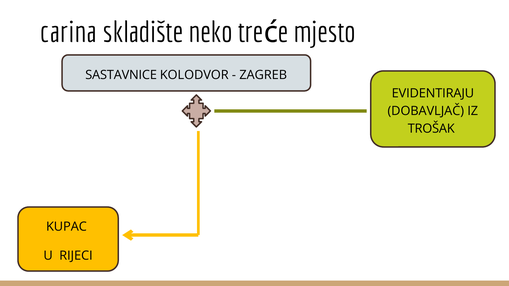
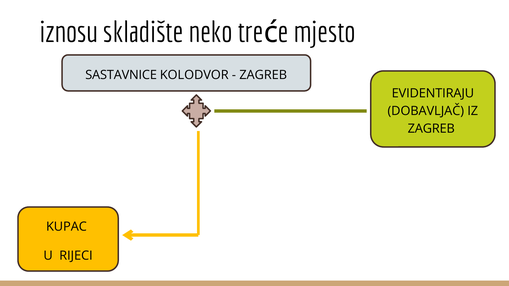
carina: carina -> iznosu (69, 32)
TROŠAK: TROŠAK -> ZAGREB (431, 129)
